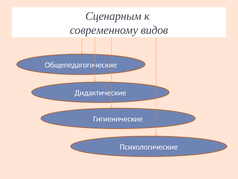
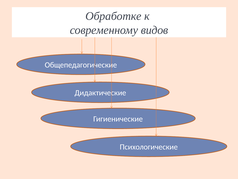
Сценарным: Сценарным -> Обработке (113, 16)
